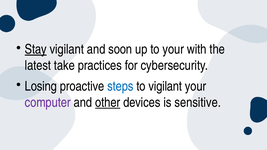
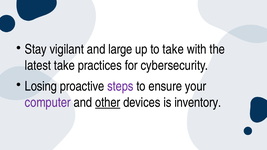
Stay underline: present -> none (36, 49)
soon: soon -> large (120, 49)
to your: your -> take (173, 49)
steps colour: blue -> purple (120, 86)
to vigilant: vigilant -> ensure (165, 86)
sensitive: sensitive -> inventory (198, 103)
